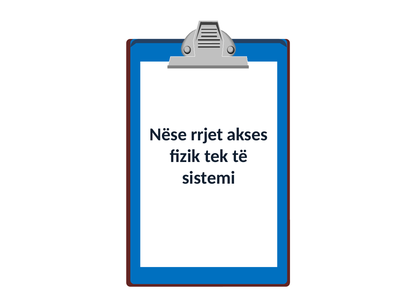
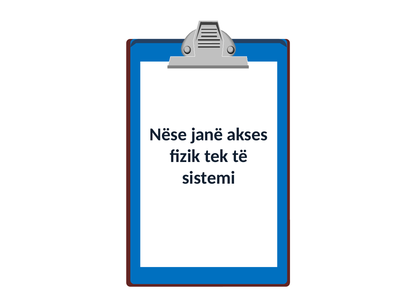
rrjet: rrjet -> janë (207, 134)
